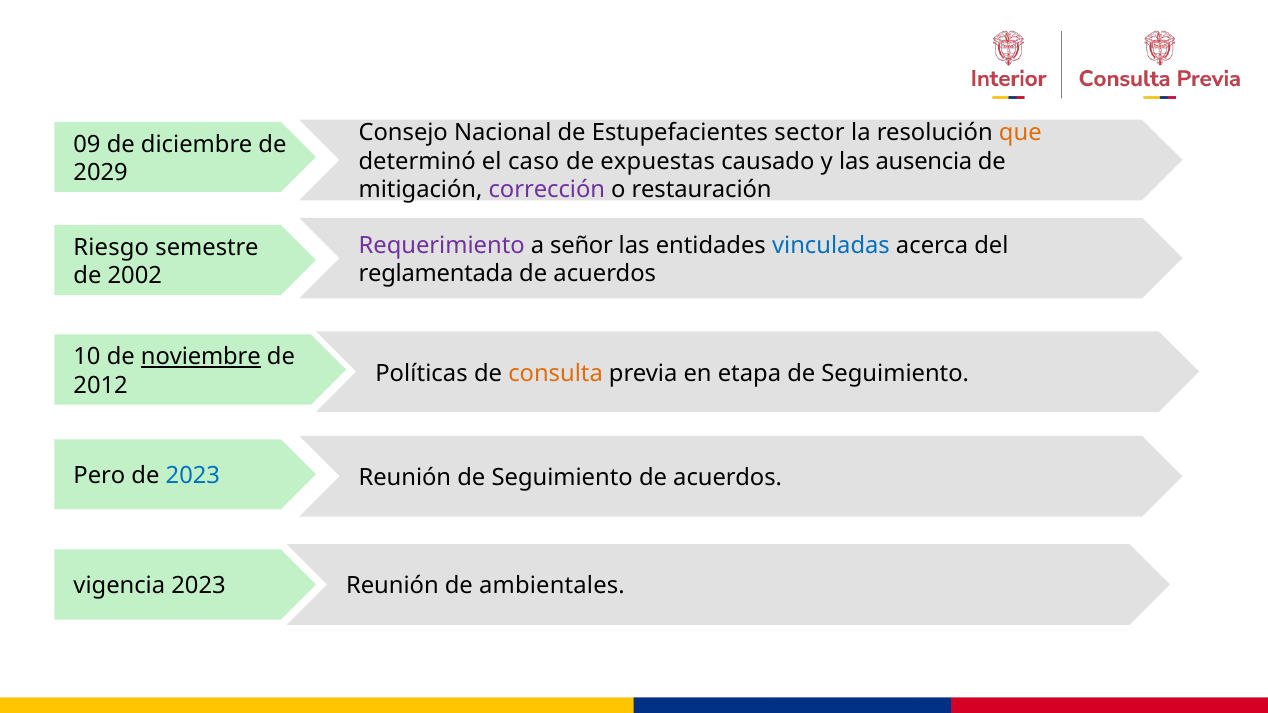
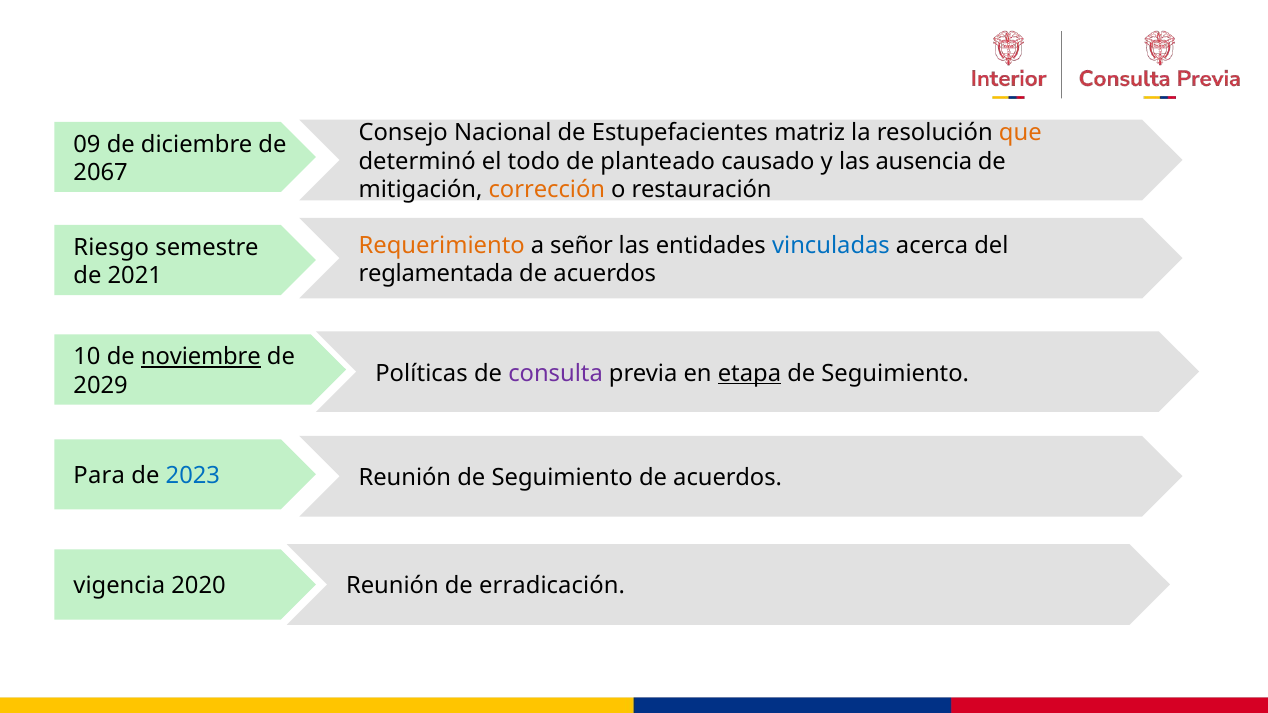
sector: sector -> matriz (810, 133)
caso: caso -> todo (534, 162)
expuestas: expuestas -> planteado (658, 162)
2029: 2029 -> 2067 (101, 173)
corrección colour: purple -> orange (547, 190)
Requerimiento colour: purple -> orange (442, 246)
2002: 2002 -> 2021 (135, 276)
consulta colour: orange -> purple (556, 373)
etapa underline: none -> present (749, 373)
2012: 2012 -> 2029 (101, 386)
Pero: Pero -> Para (99, 476)
vigencia 2023: 2023 -> 2020 (199, 586)
ambientales: ambientales -> erradicación (552, 586)
